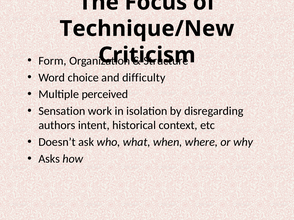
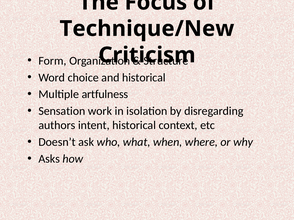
and difficulty: difficulty -> historical (144, 78)
perceived: perceived -> artfulness (105, 95)
